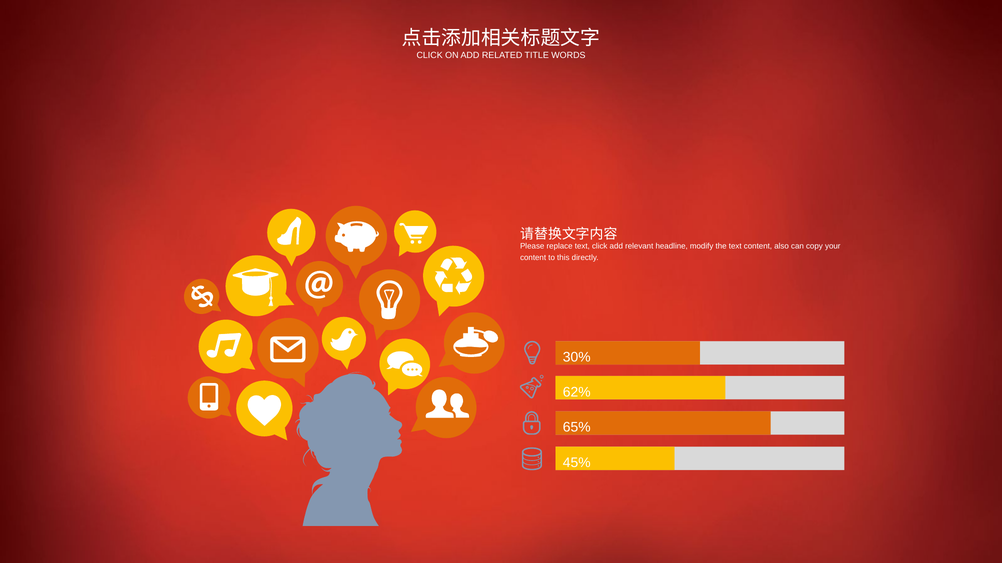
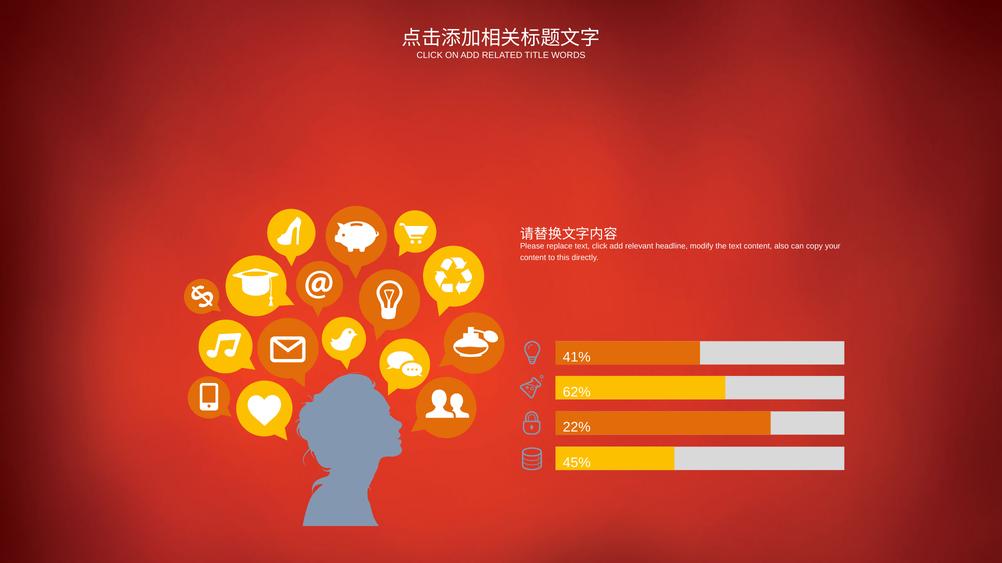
30%: 30% -> 41% (577, 358)
65%: 65% -> 22% (577, 428)
